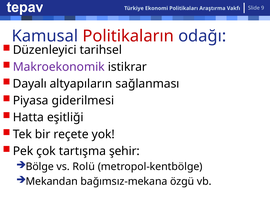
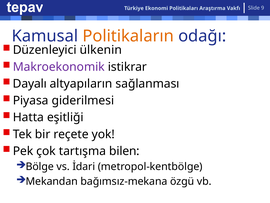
Politikaların colour: red -> orange (128, 36)
tarihsel: tarihsel -> ülkenin (101, 50)
şehir: şehir -> bilen (124, 151)
Rolü: Rolü -> İdari (84, 166)
